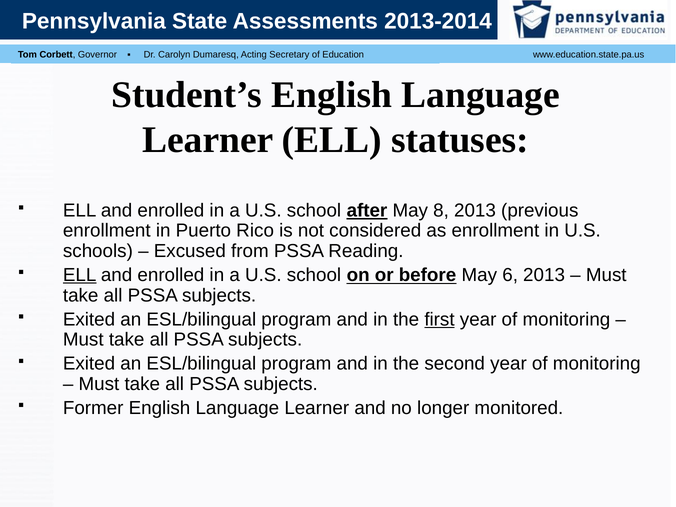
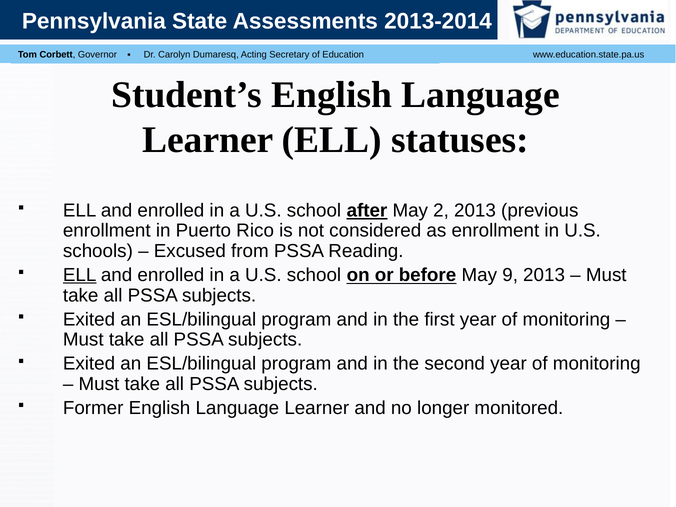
8: 8 -> 2 (441, 210)
6: 6 -> 9 (510, 275)
first underline: present -> none (439, 319)
